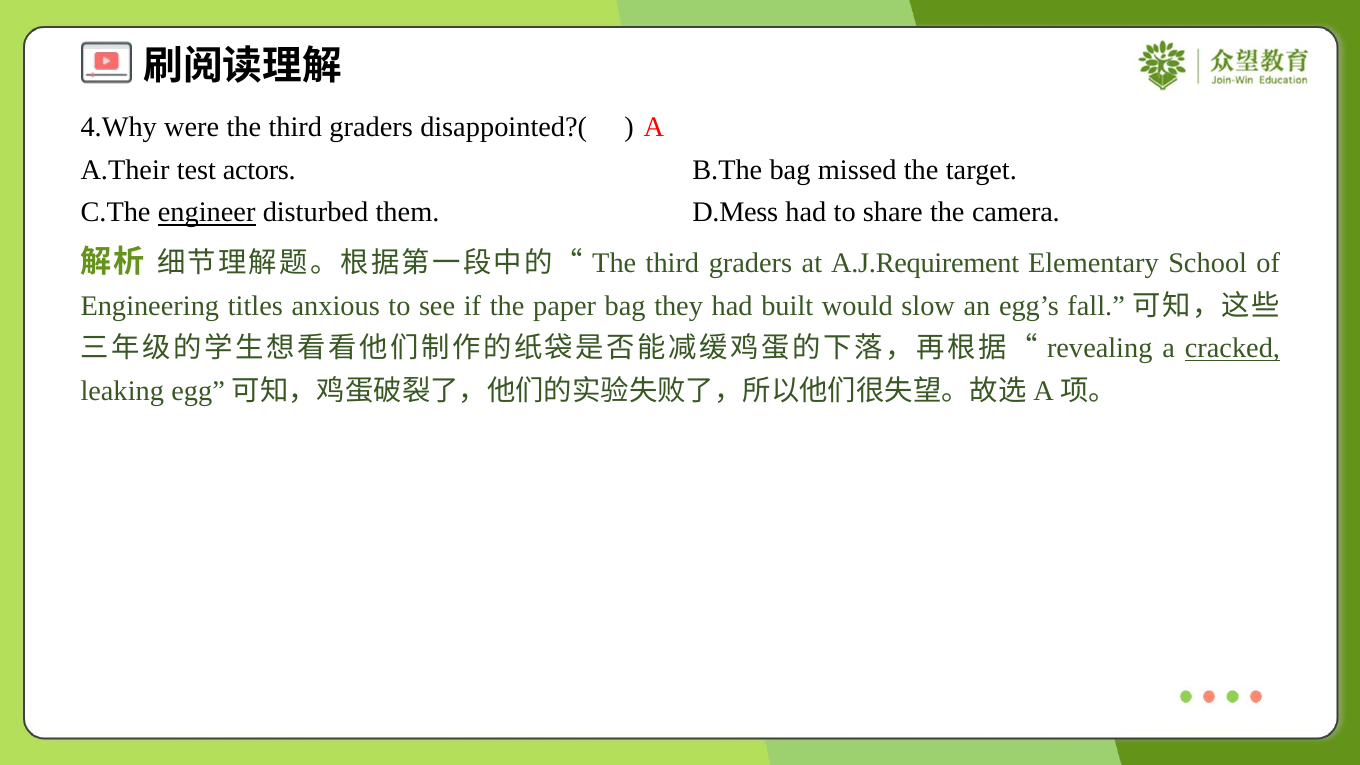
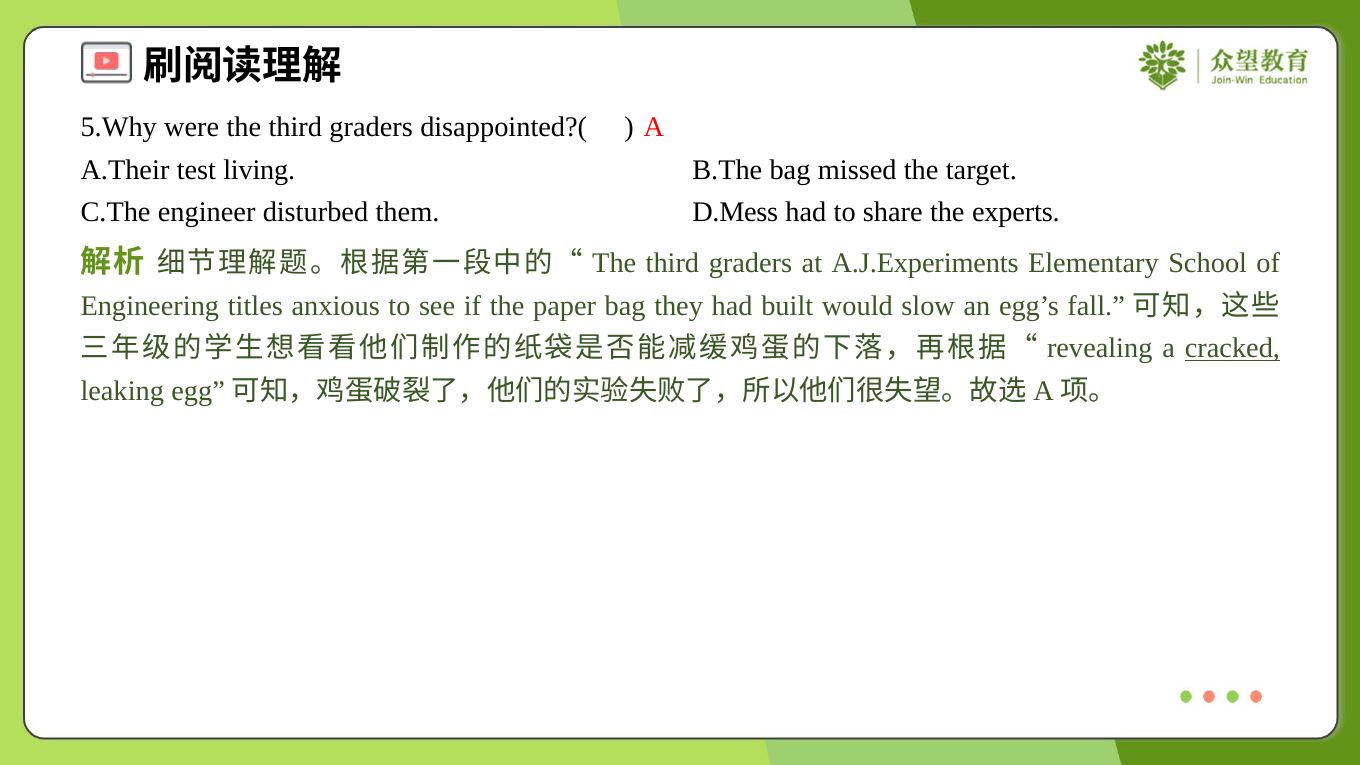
4.Why: 4.Why -> 5.Why (119, 127)
actors: actors -> living (259, 170)
engineer underline: present -> none (207, 212)
camera: camera -> experts (1016, 212)
A.J.Requirement: A.J.Requirement -> A.J.Experiments (925, 263)
